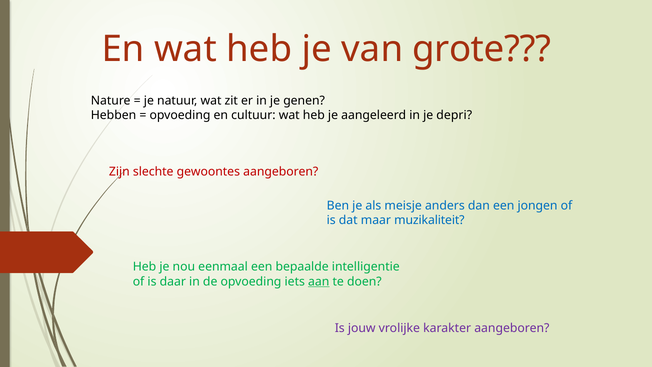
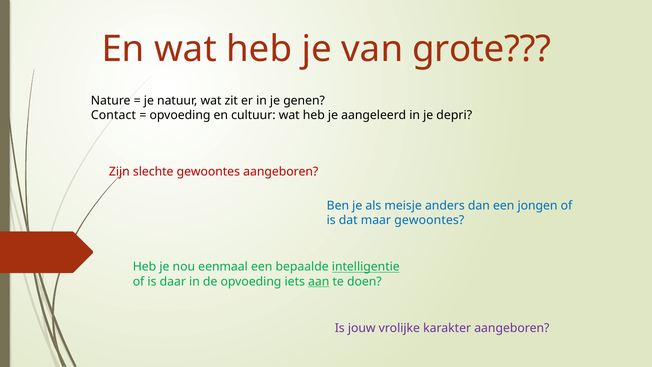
Hebben: Hebben -> Contact (113, 115)
maar muzikaliteit: muzikaliteit -> gewoontes (429, 220)
intelligentie underline: none -> present (366, 267)
